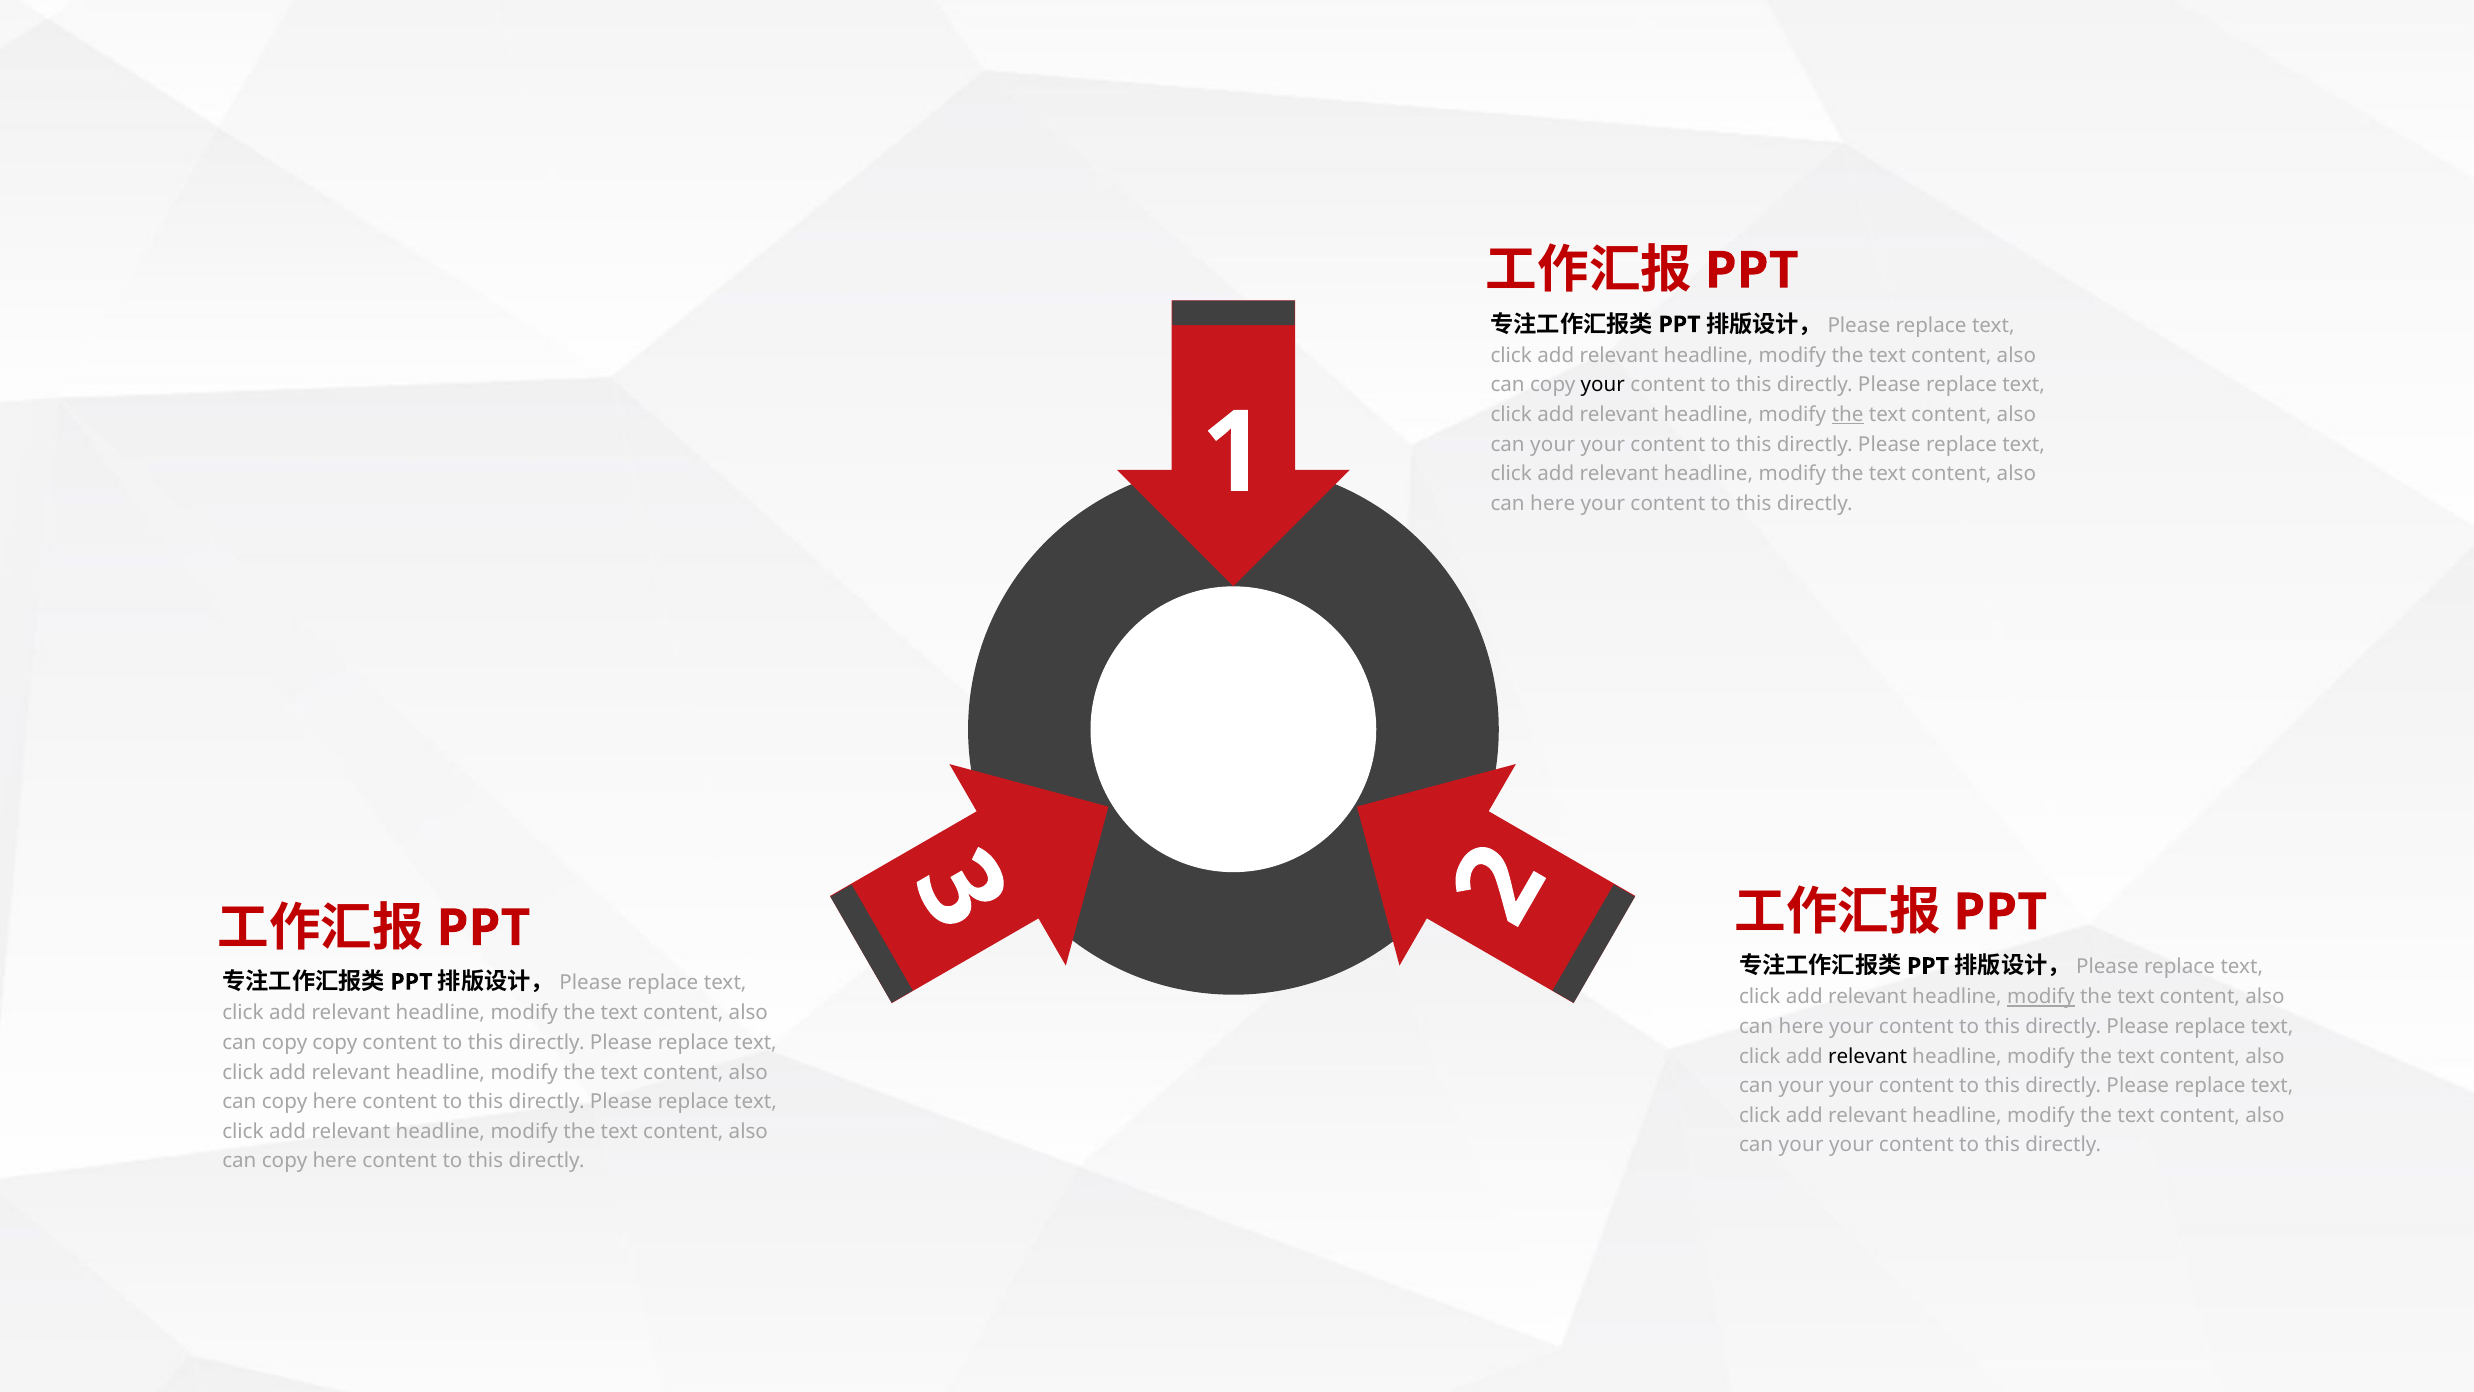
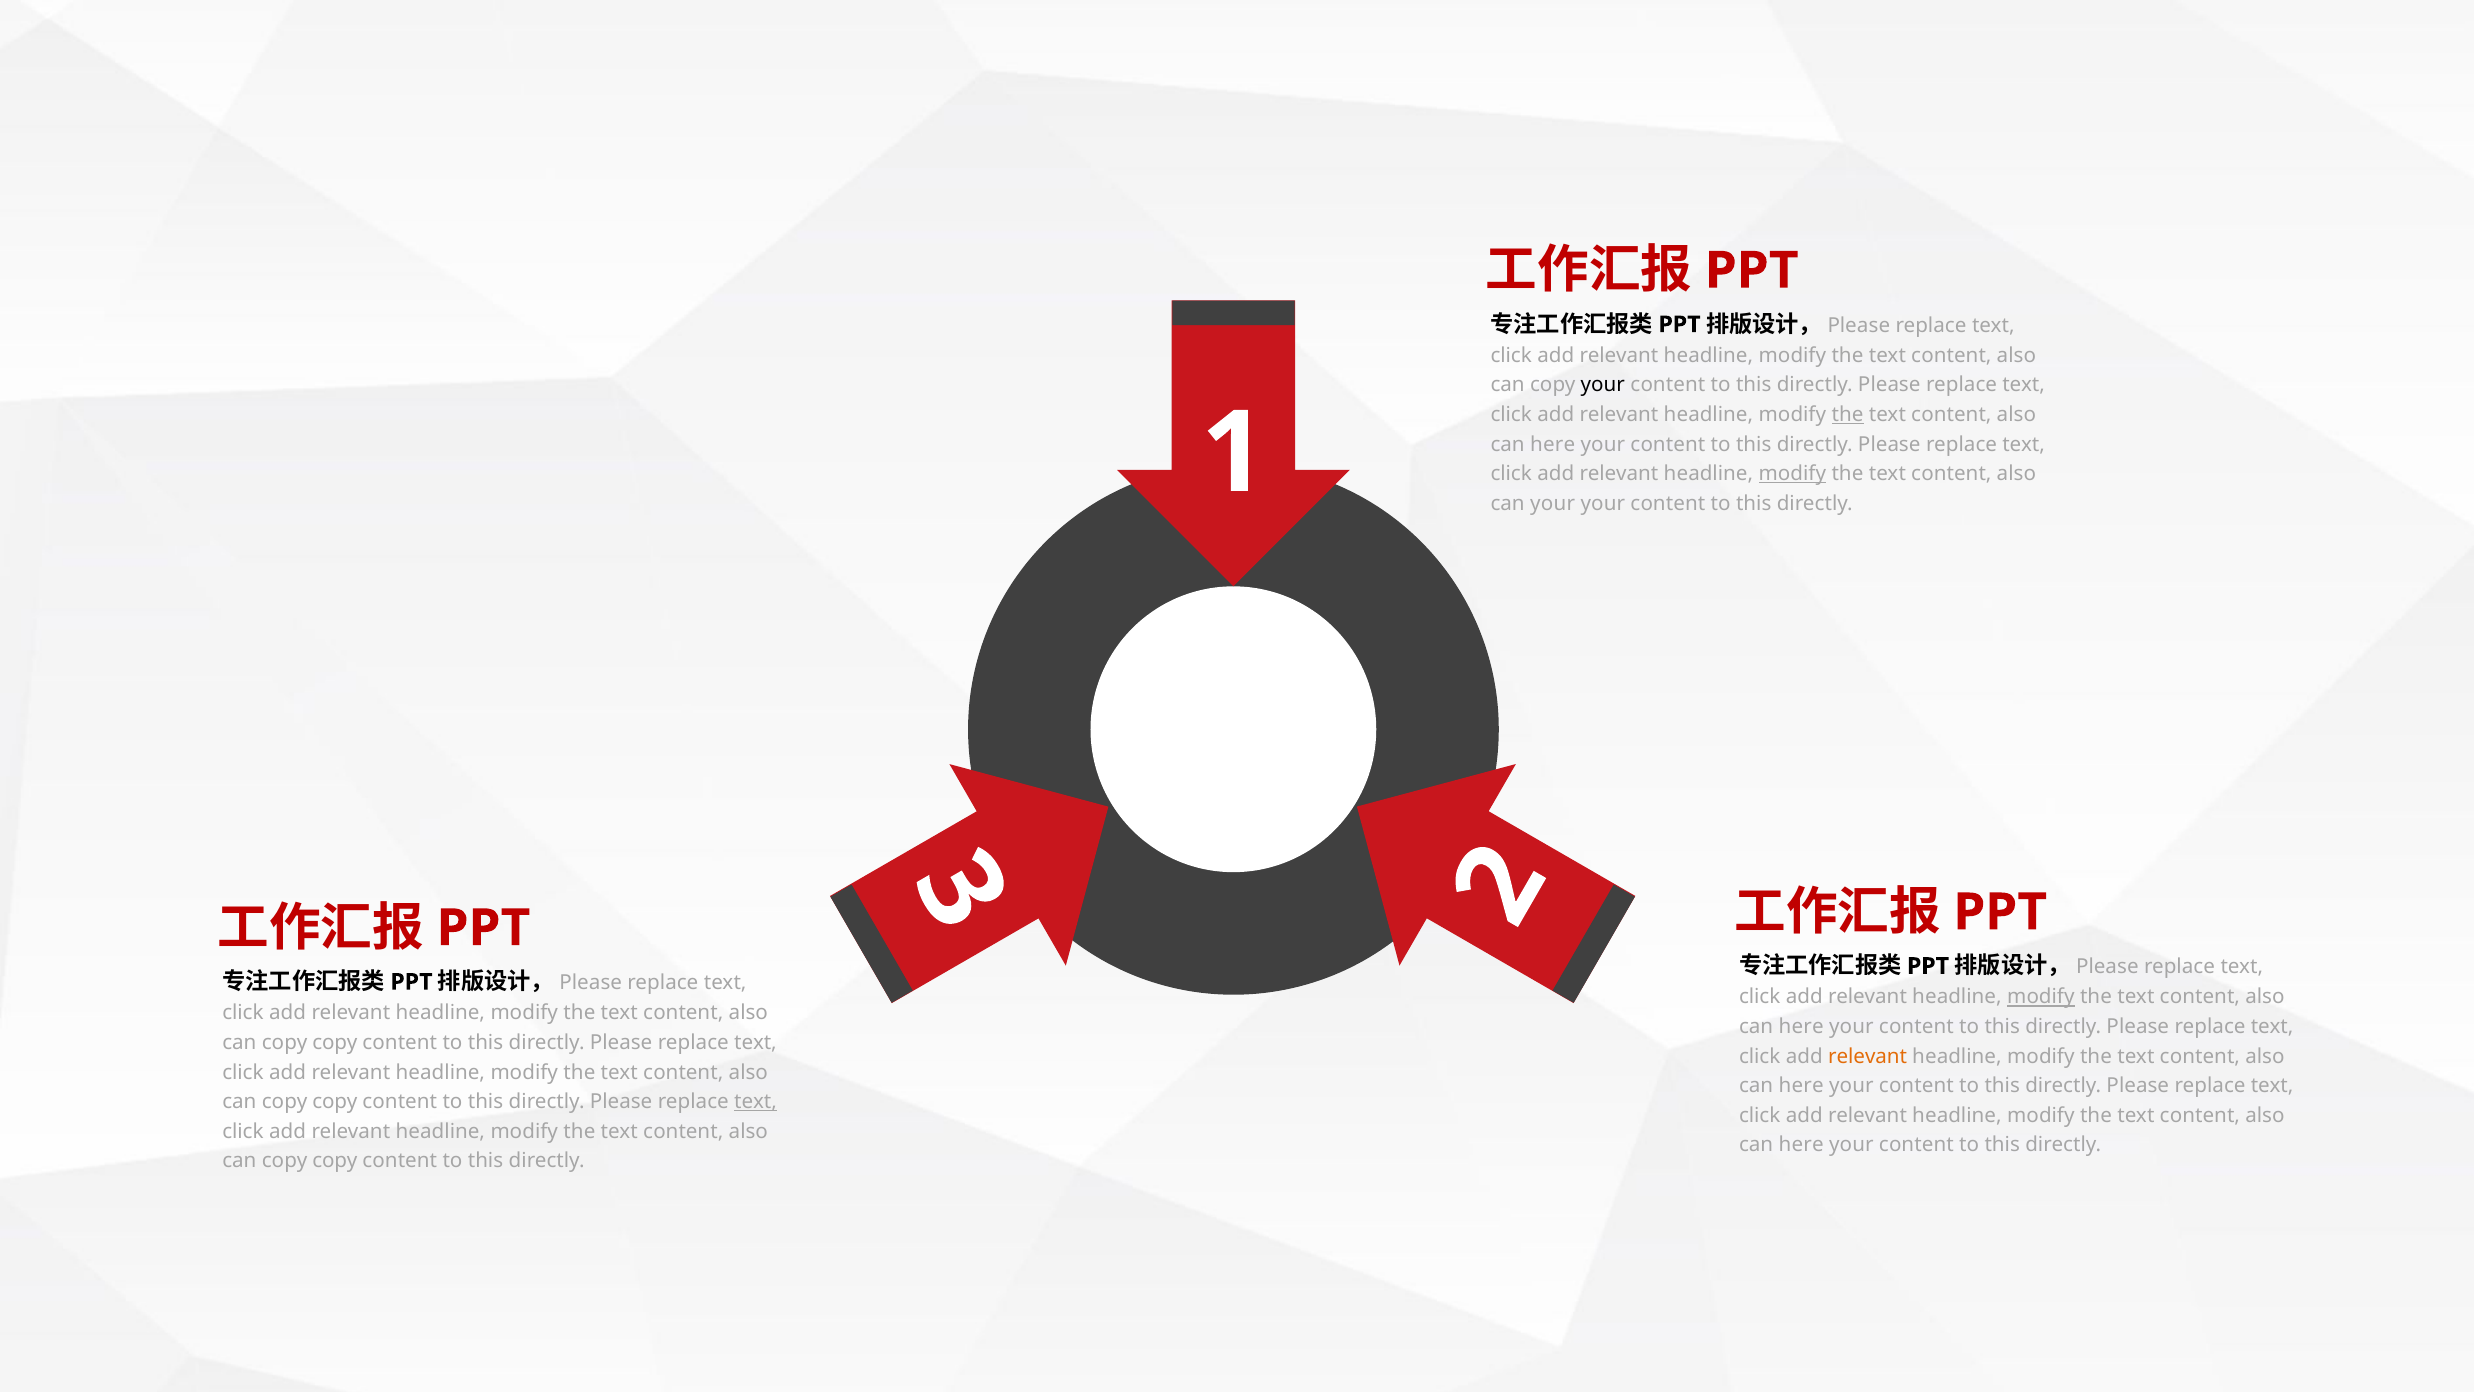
your: your -> here (1553, 444)
modify underline: none -> present (1792, 474)
here: here -> your (1553, 503)
relevant colour: black -> orange (1868, 1056)
your: your -> here (1801, 1086)
here: here -> copy (335, 1102)
text underline: none -> present (756, 1102)
your: your -> here (1801, 1145)
here: here -> copy (335, 1161)
